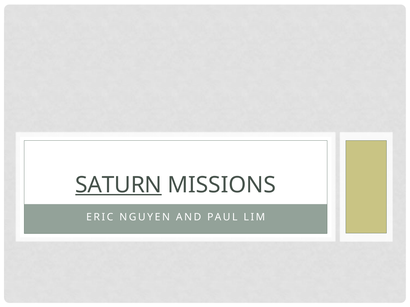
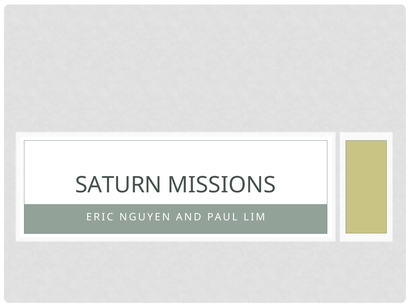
SATURN underline: present -> none (119, 185)
